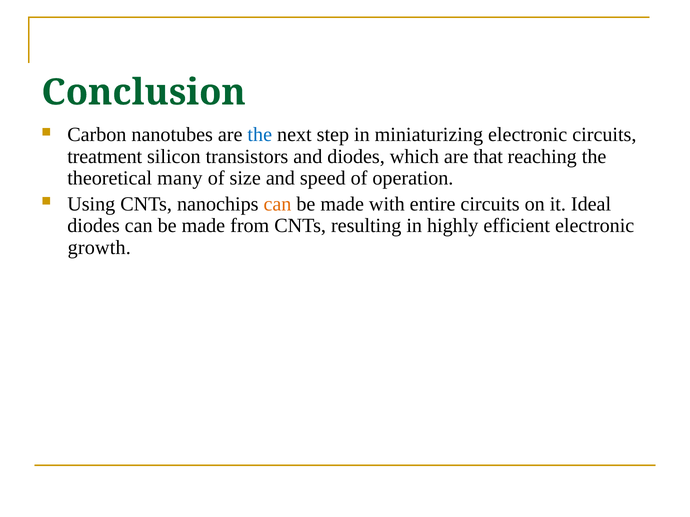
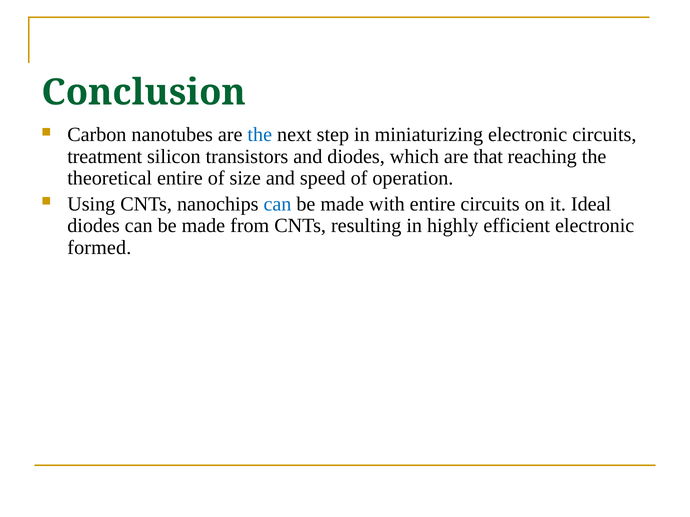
theoretical many: many -> entire (180, 178)
can colour: orange -> blue (277, 204)
growth: growth -> formed (99, 248)
